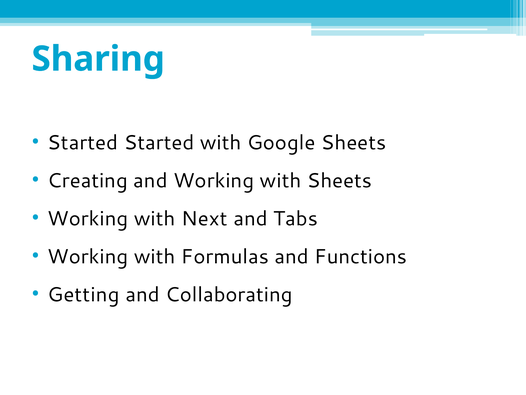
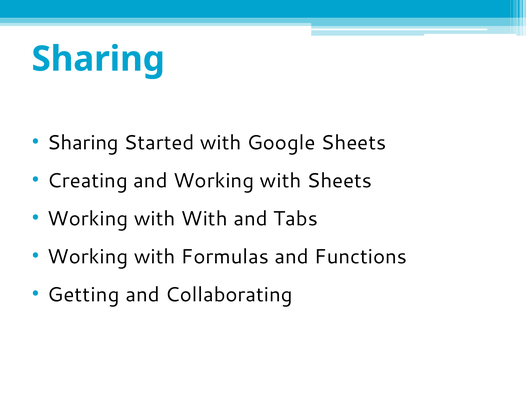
Started: Started -> Sharing (83, 142)
with Next: Next -> With (204, 218)
